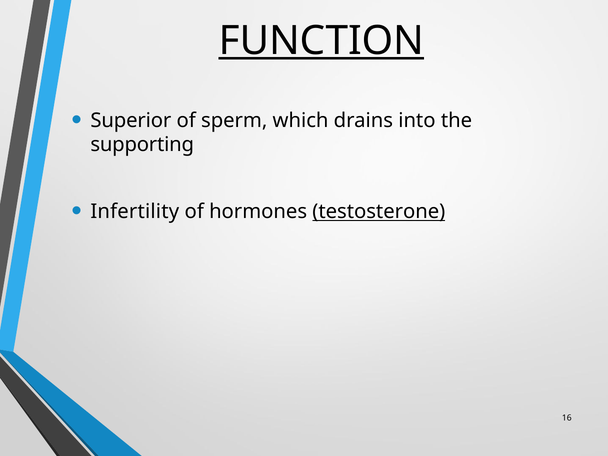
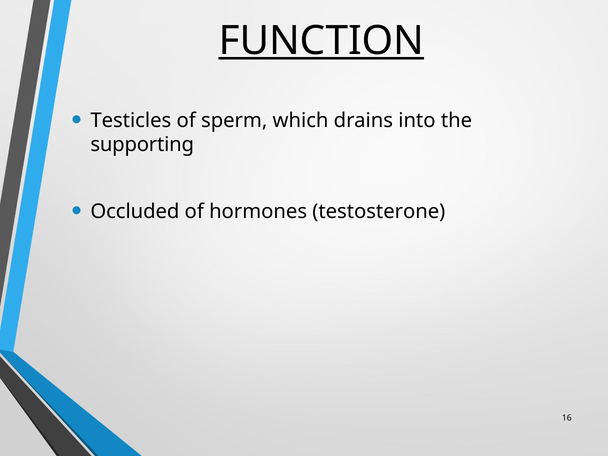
Superior: Superior -> Testicles (131, 120)
Infertility: Infertility -> Occluded (135, 212)
testosterone underline: present -> none (379, 212)
